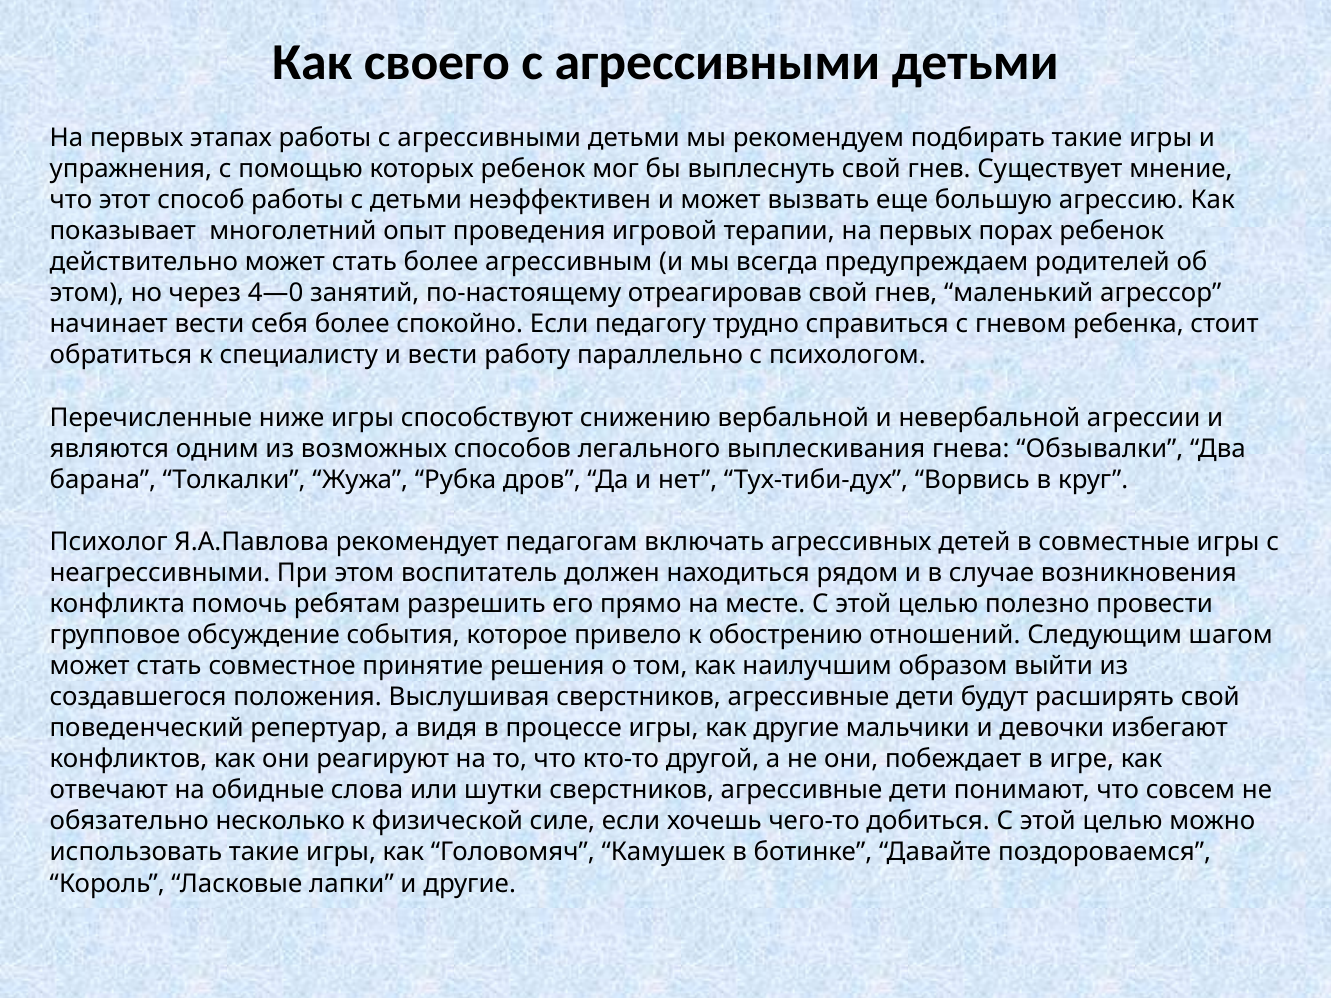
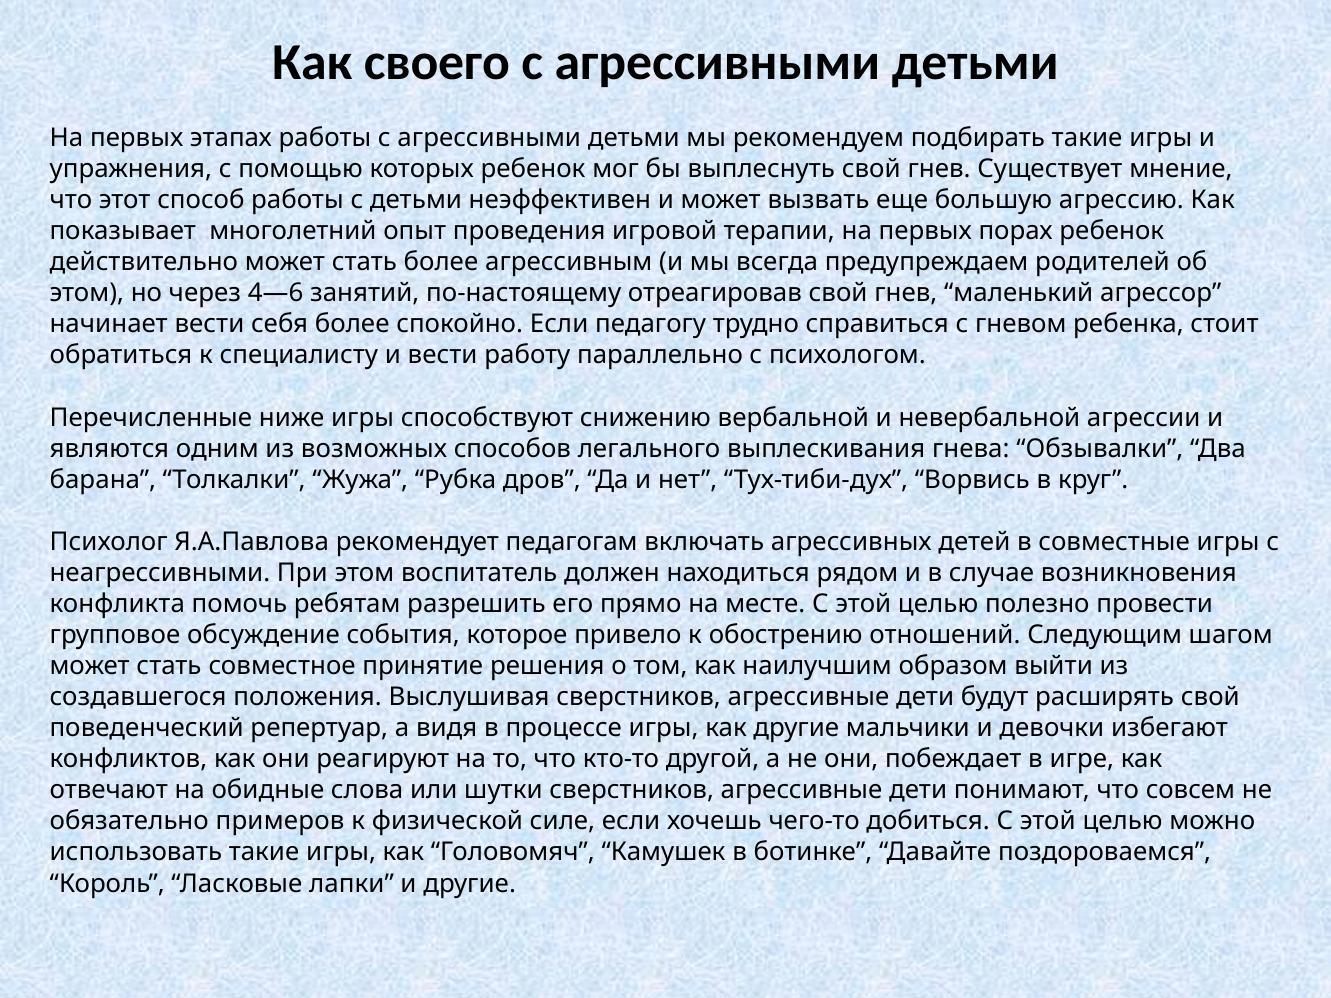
4—0: 4—0 -> 4—6 (276, 293)
несколько: несколько -> примеров (280, 822)
